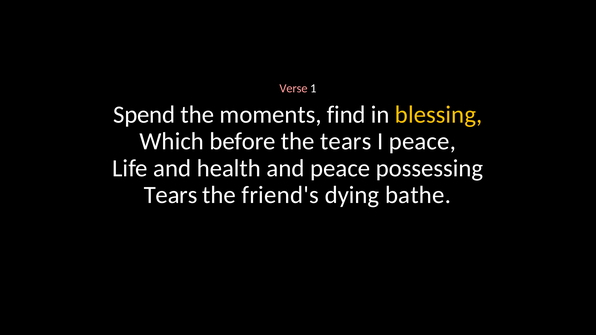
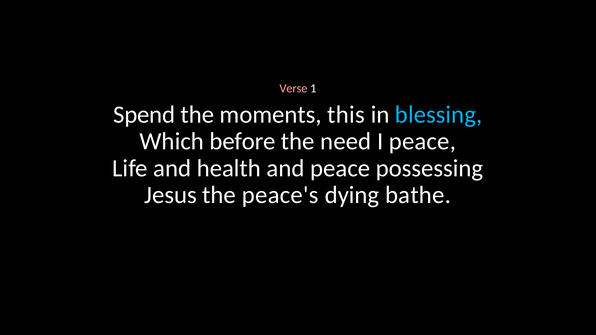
find: find -> this (346, 115)
blessing colour: yellow -> light blue (439, 115)
the tears: tears -> need (346, 142)
Tears: Tears -> Jesus (170, 195)
friend's: friend's -> peace's (280, 195)
